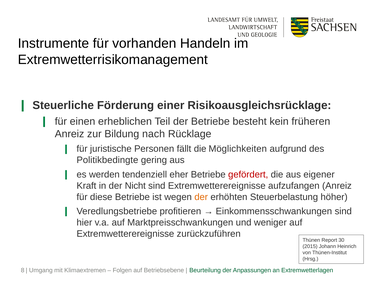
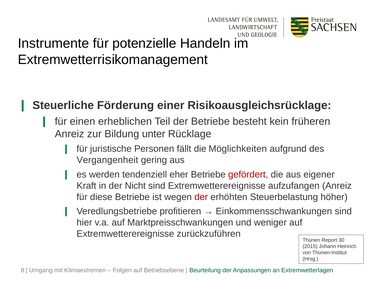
vorhanden: vorhanden -> potenzielle (144, 43)
nach: nach -> unter (154, 134)
Politikbedingte: Politikbedingte -> Vergangenheit (107, 160)
der colour: orange -> red (201, 197)
